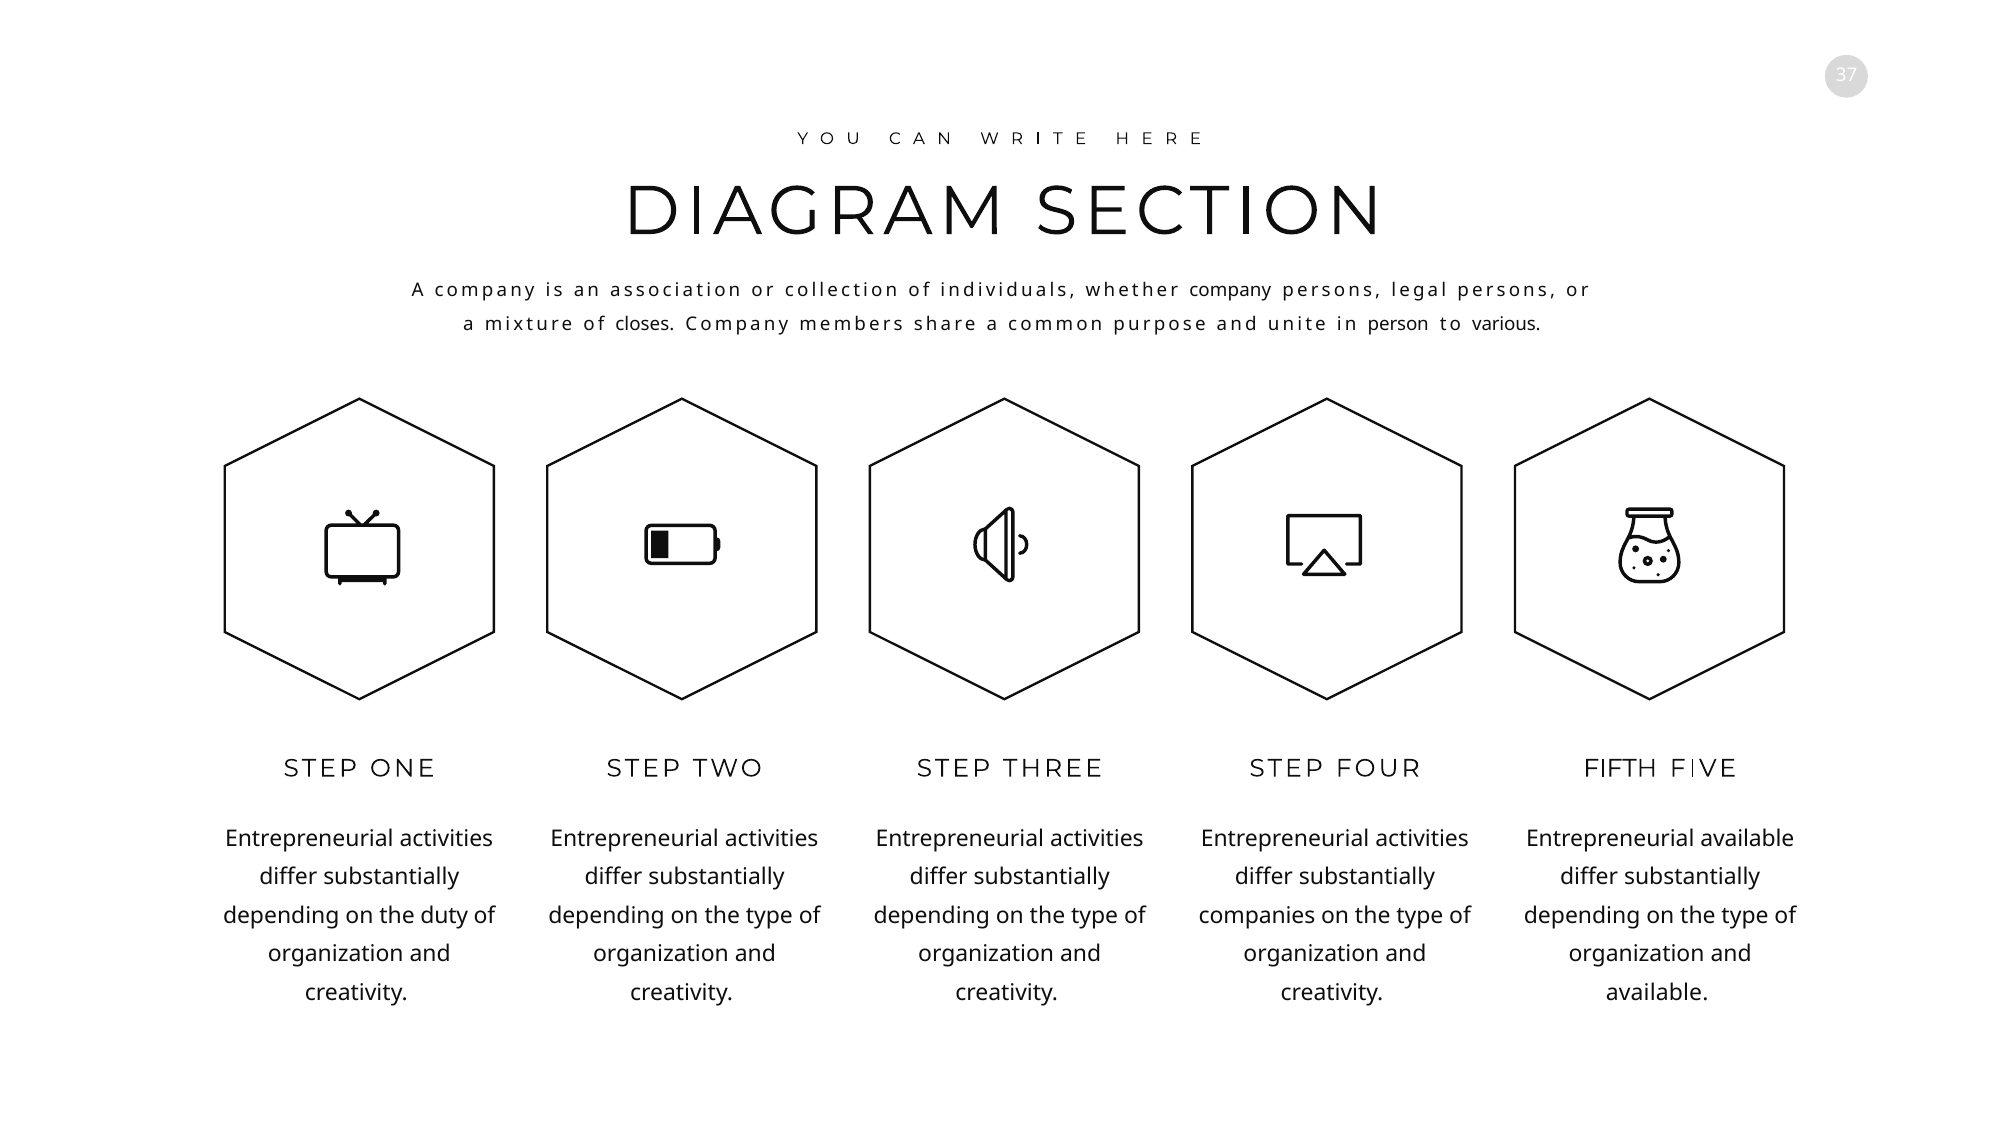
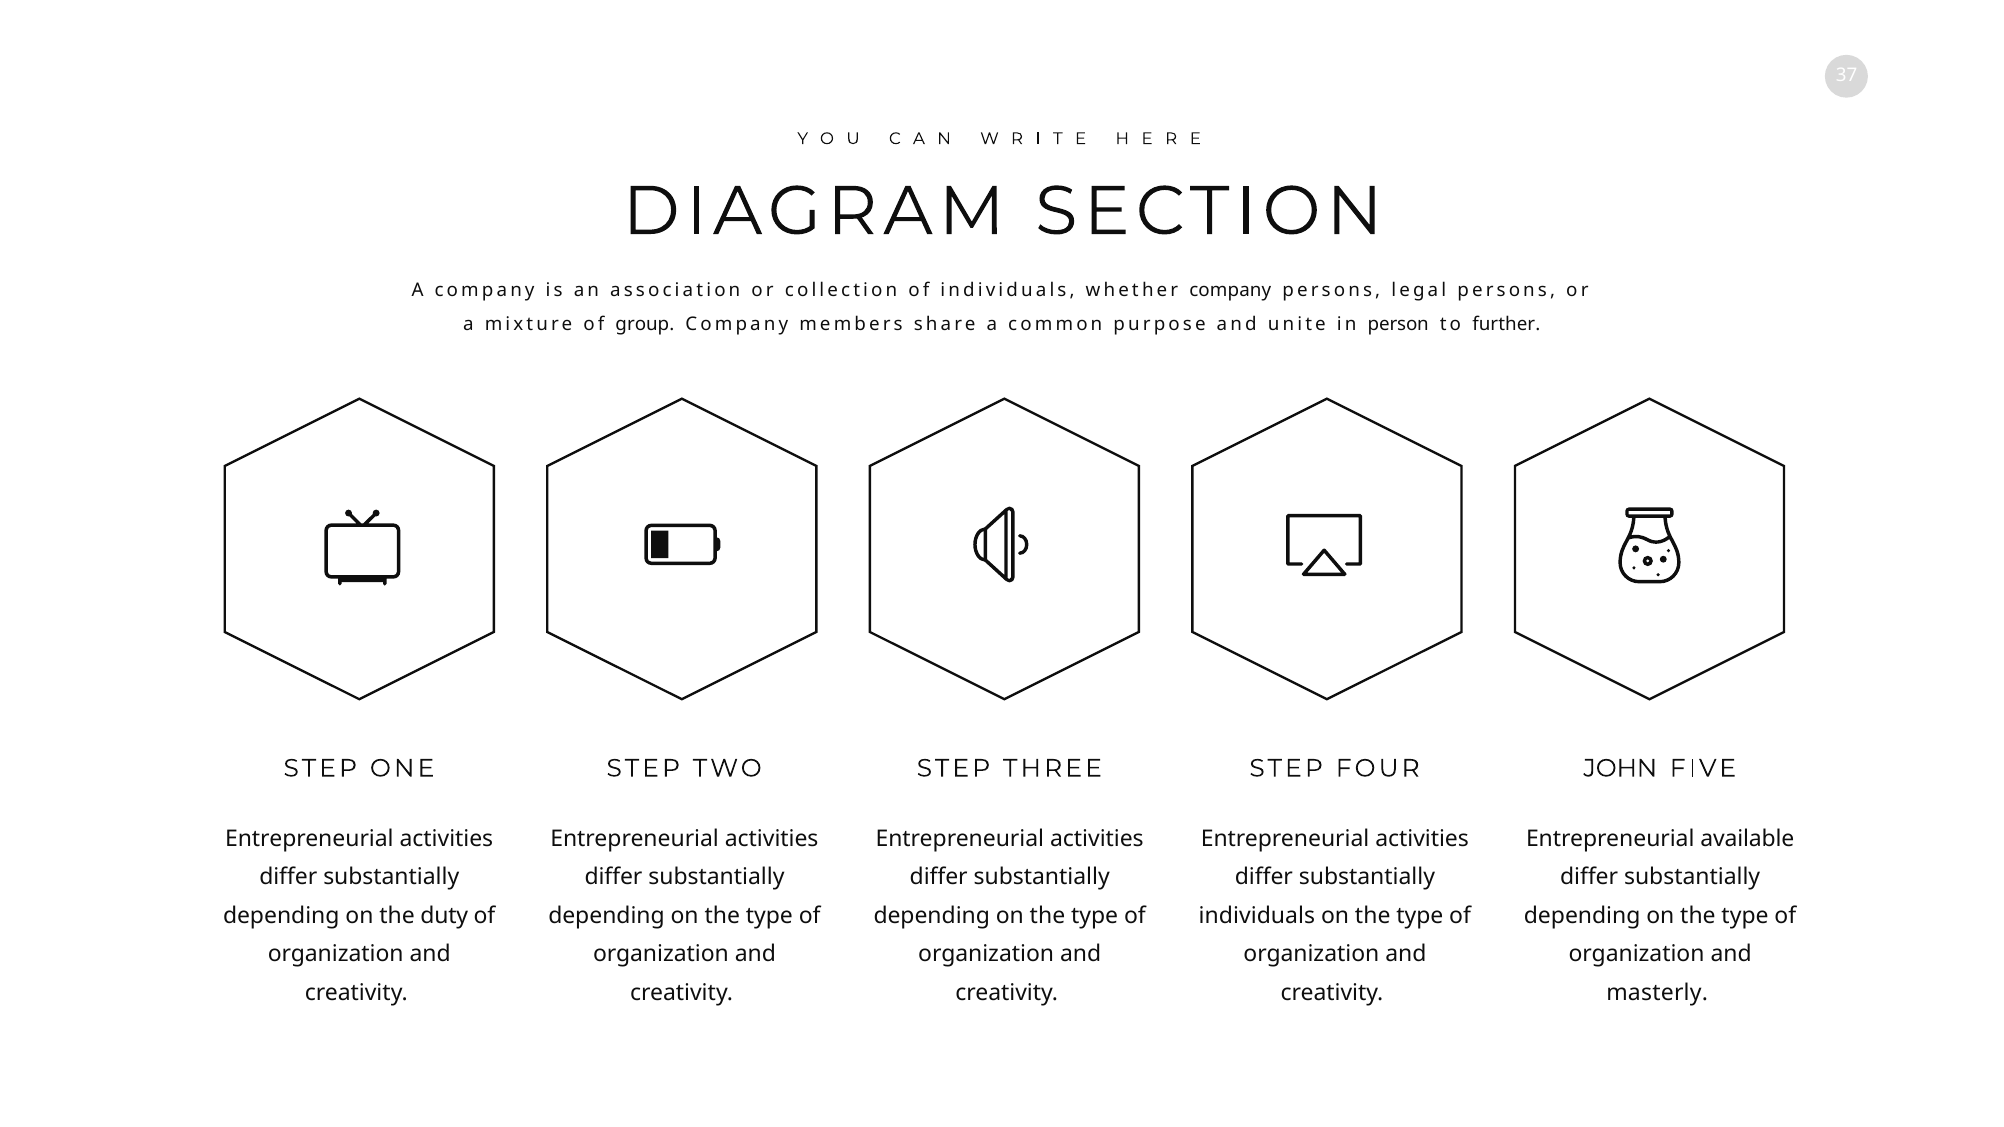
closes: closes -> group (645, 324)
various: various -> further (1506, 324)
FIFTH: FIFTH -> JOHN (1620, 769)
companies: companies -> individuals (1257, 916)
available: available -> masterly (1657, 993)
